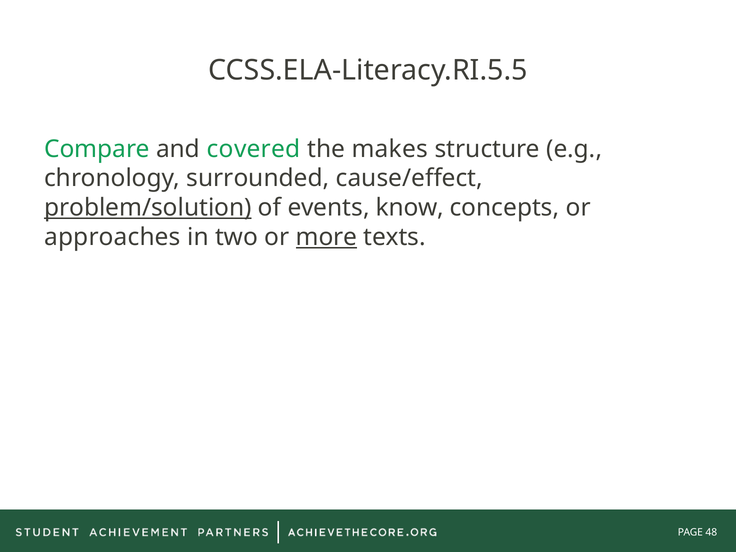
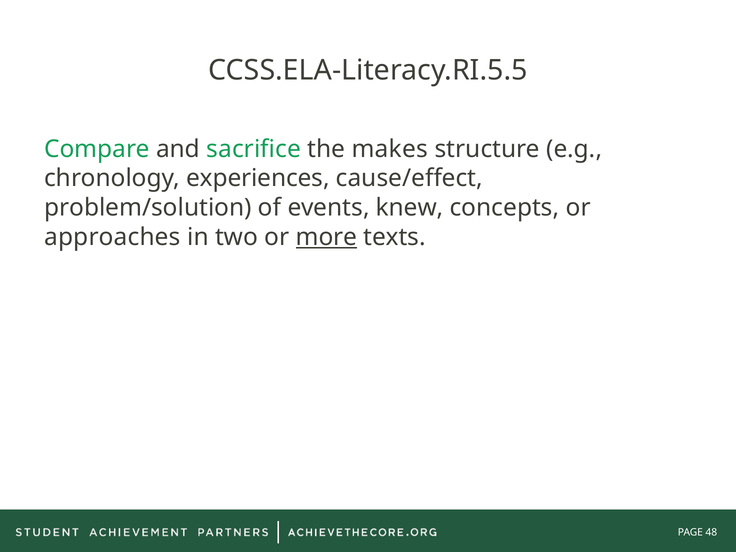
covered: covered -> sacrifice (254, 149)
surrounded: surrounded -> experiences (258, 178)
problem/solution underline: present -> none (148, 208)
know: know -> knew (410, 208)
